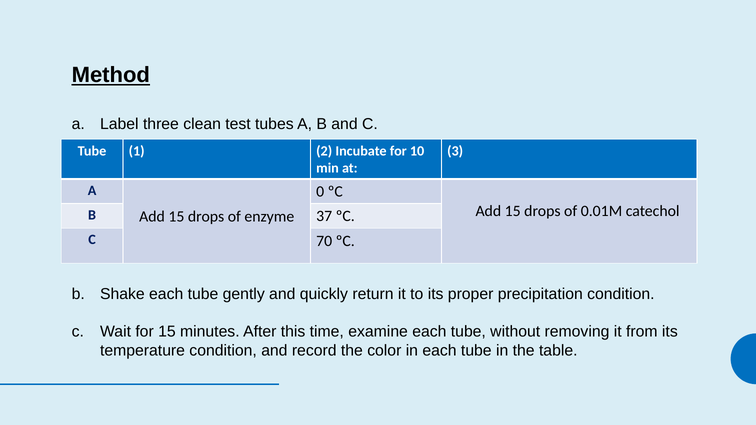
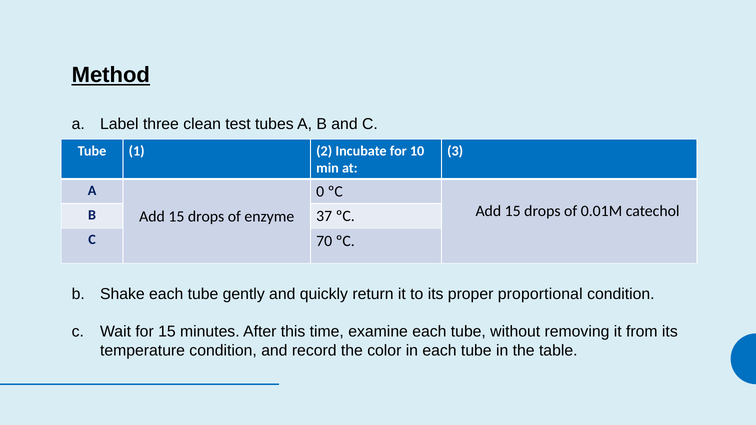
precipitation: precipitation -> proportional (540, 294)
